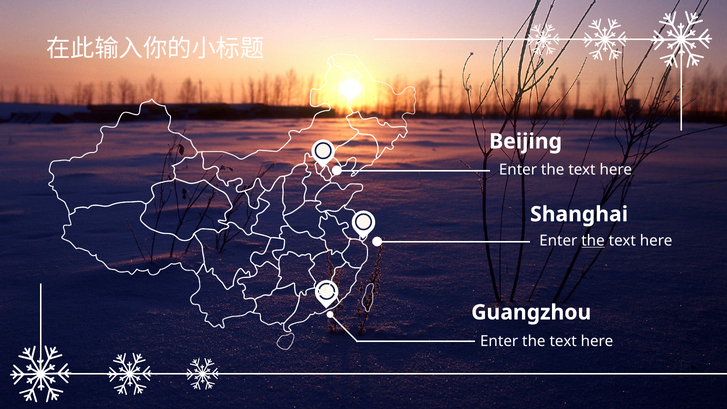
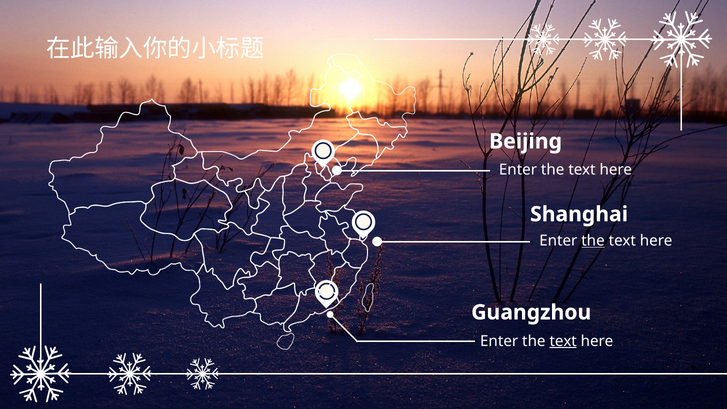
text underline: none -> present (563, 341)
